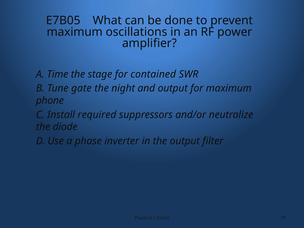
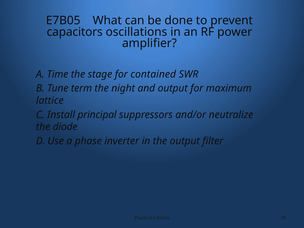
maximum: maximum -> capacitors (75, 32)
gate: gate -> term (81, 88)
phone: phone -> lattice (50, 101)
required: required -> principal (97, 115)
